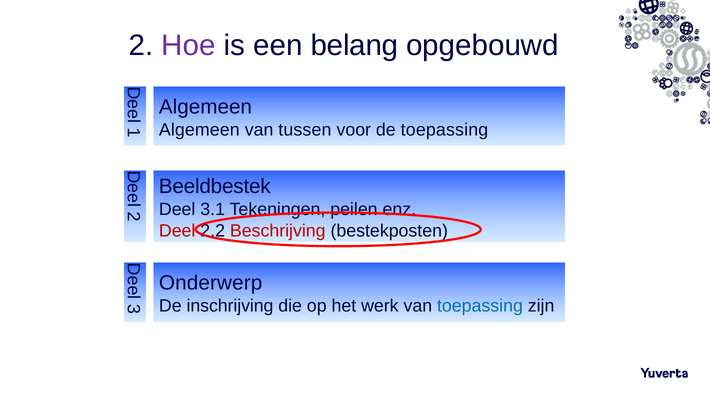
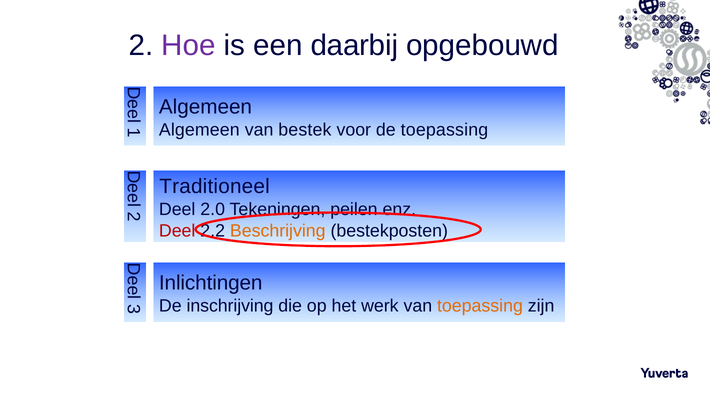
belang: belang -> daarbij (354, 46)
tussen: tussen -> bestek (305, 129)
Beeldbestek: Beeldbestek -> Traditioneel (215, 186)
3.1: 3.1 -> 2.0 (213, 209)
Beschrijving colour: red -> orange (278, 230)
Onderwerp: Onderwerp -> Inlichtingen (211, 283)
toepassing colour: blue -> orange (480, 306)
